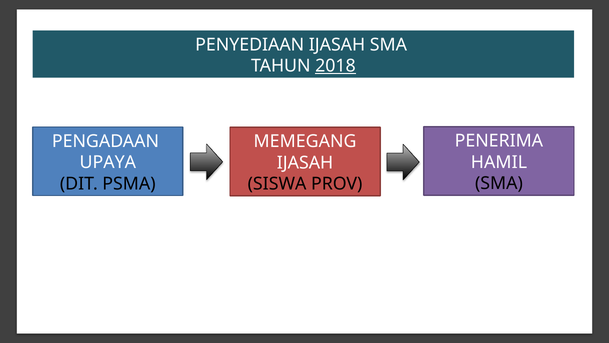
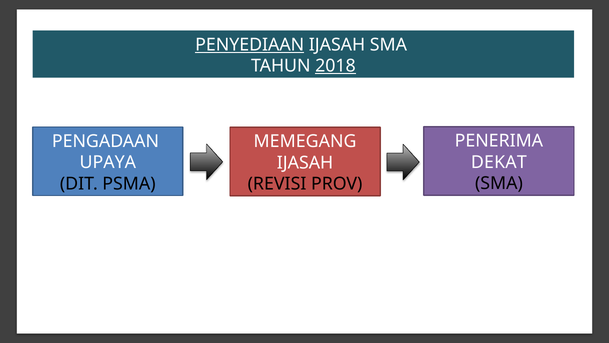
PENYEDIAAN underline: none -> present (250, 45)
HAMIL: HAMIL -> DEKAT (499, 162)
SISWA: SISWA -> REVISI (277, 184)
